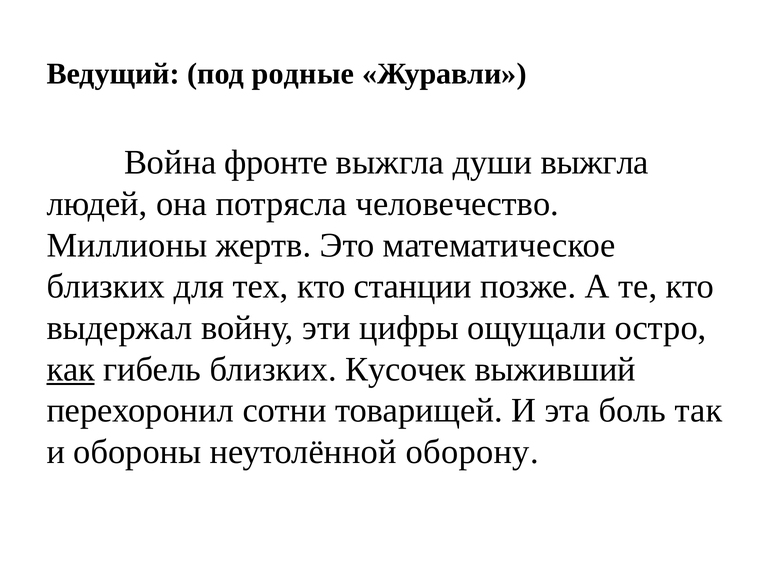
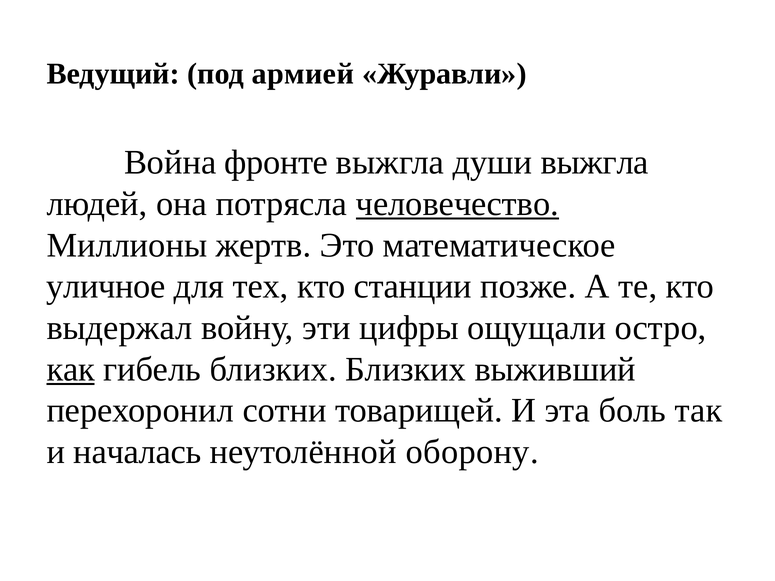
родные: родные -> армией (303, 74)
человечество underline: none -> present (457, 204)
близких: близких -> уличное (106, 287)
близких Кусочек: Кусочек -> Близких (406, 369)
обороны: обороны -> началась (138, 452)
